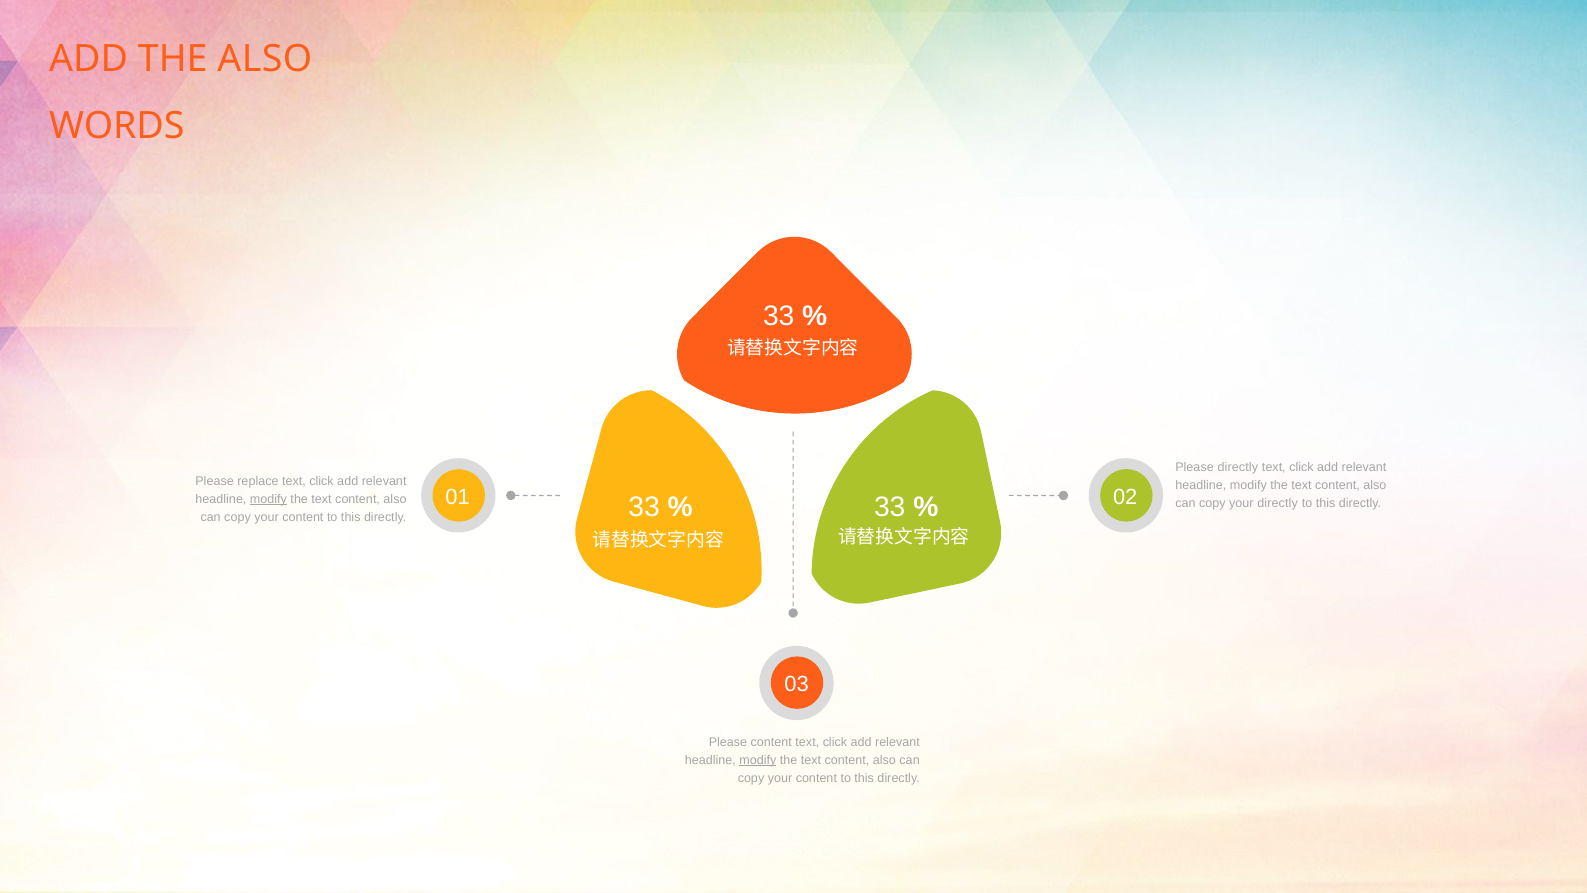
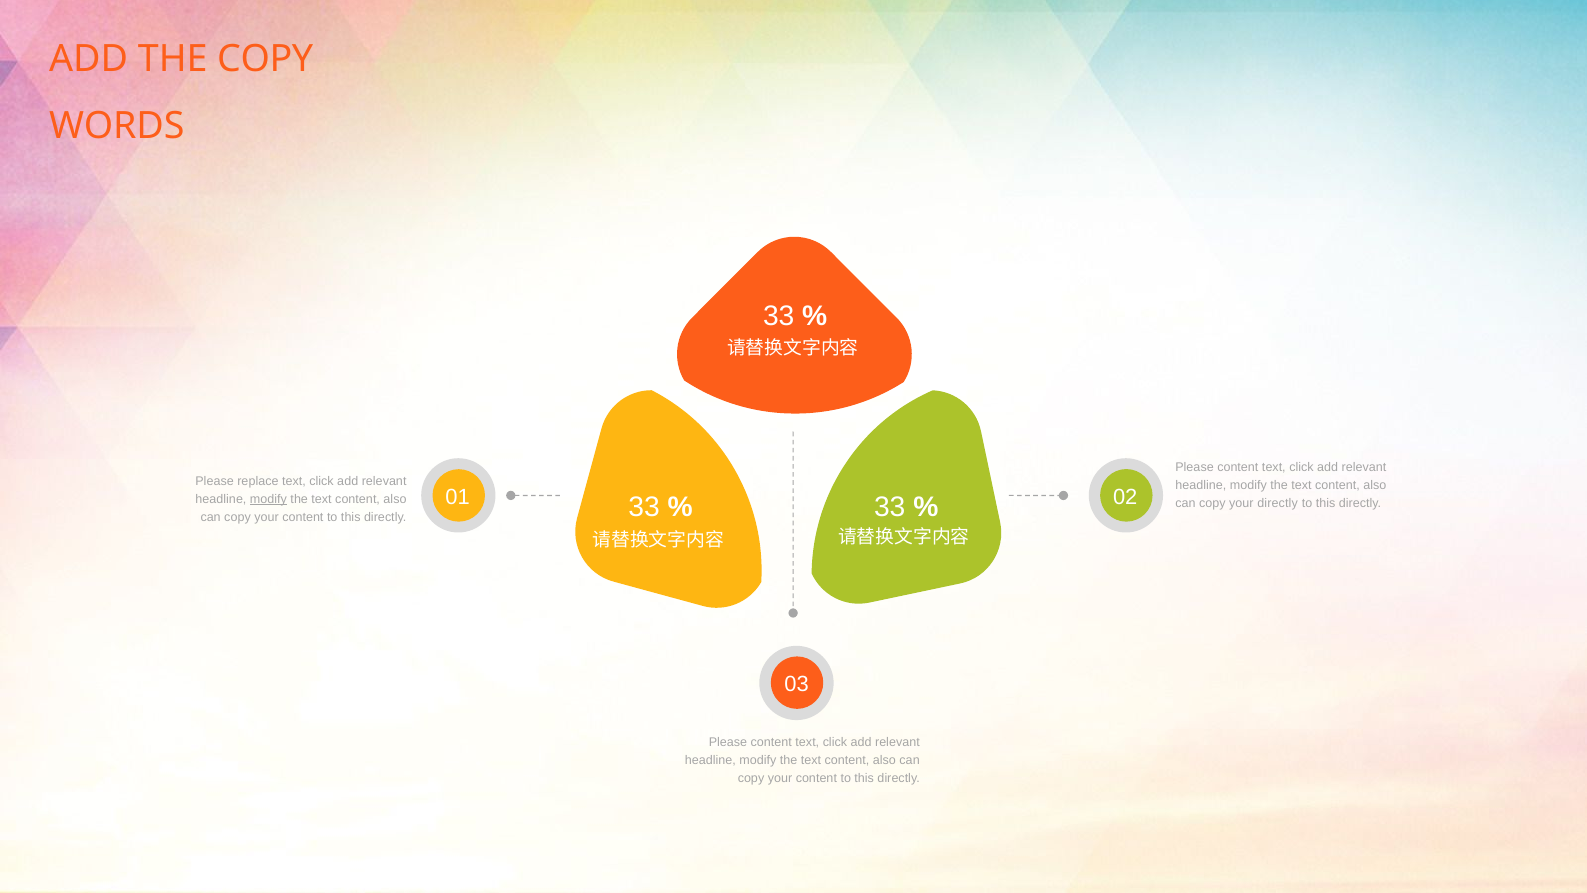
THE ALSO: ALSO -> COPY (265, 59)
directly: directly -> content (1238, 467)
modify underline: present -> none (758, 760)
